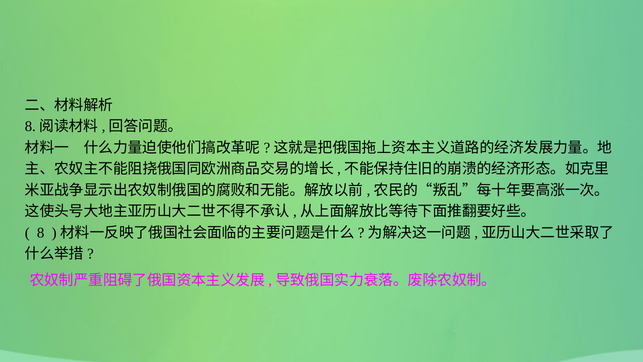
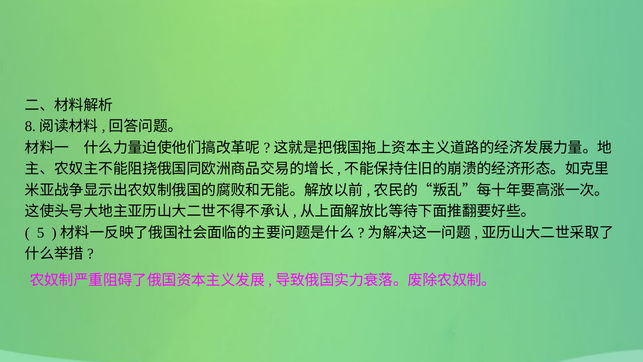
8: 8 -> 5 (41, 233)
